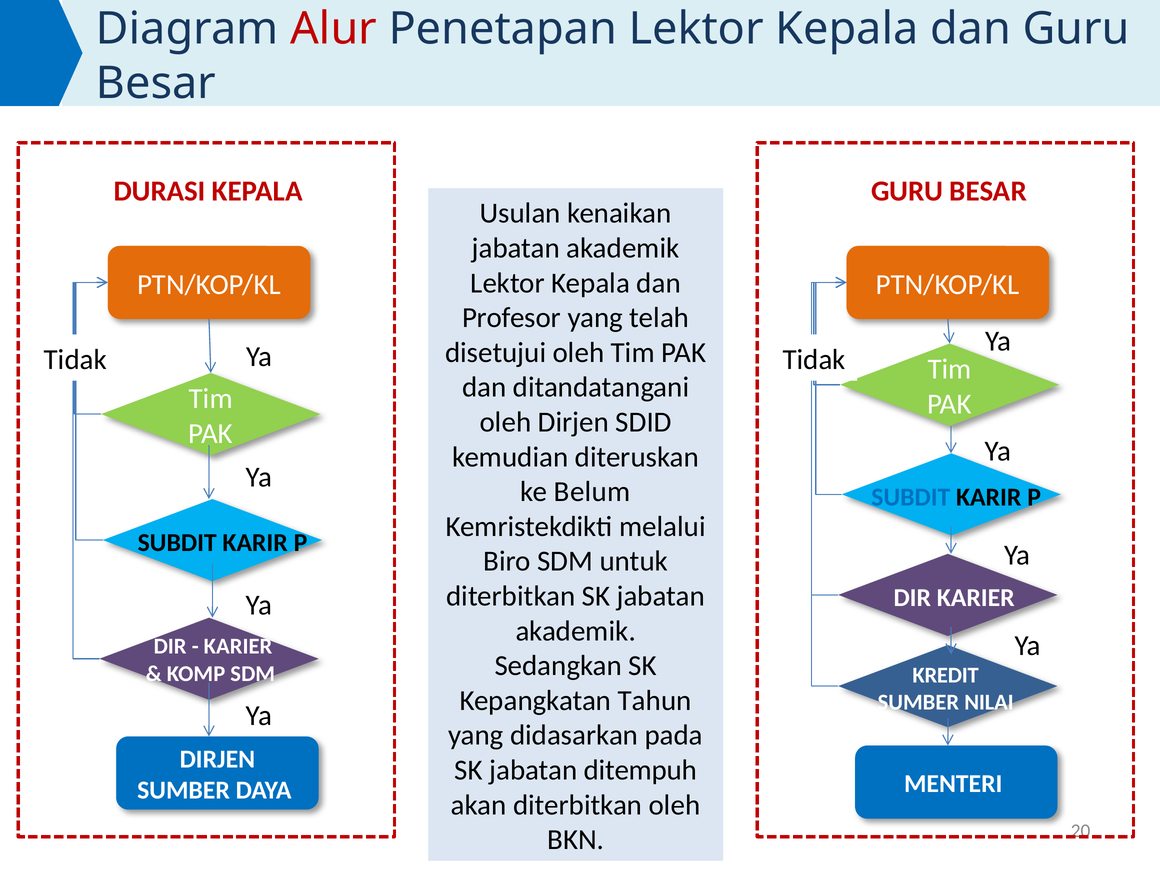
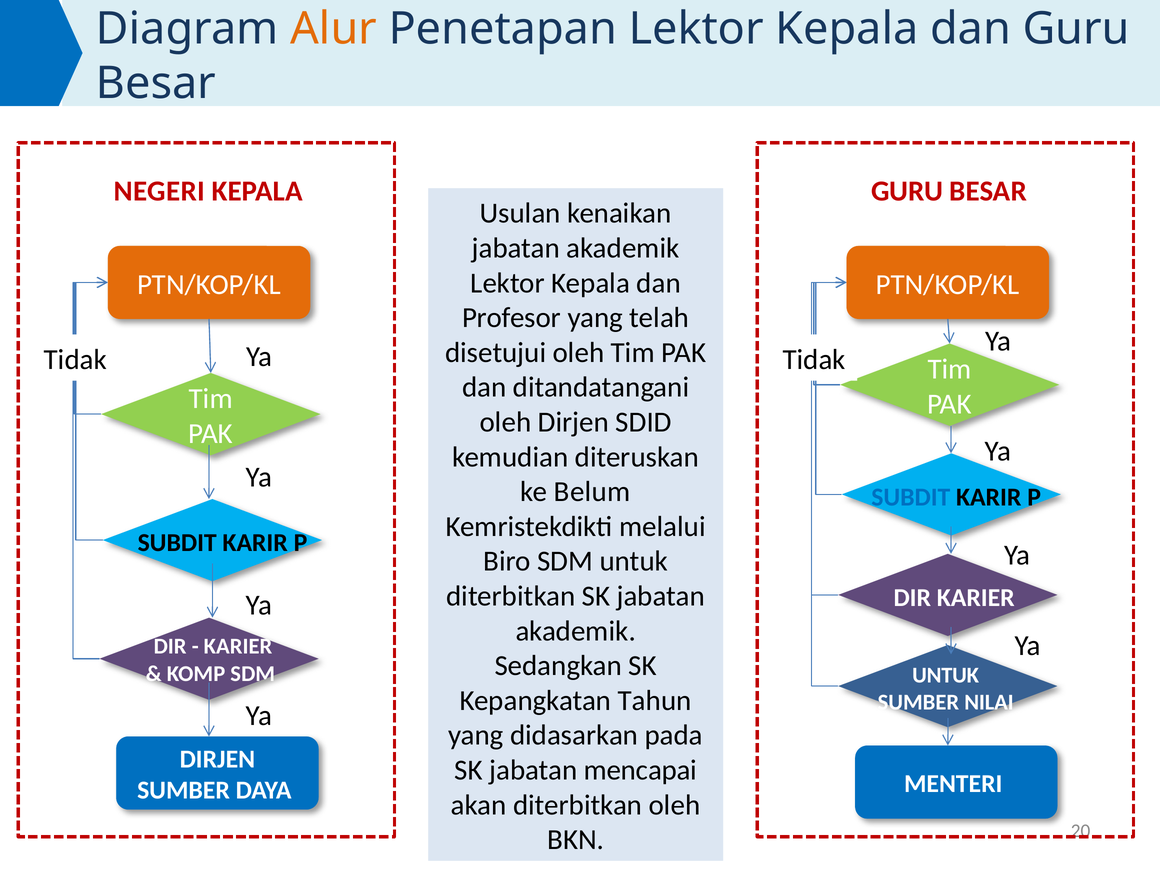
Alur colour: red -> orange (334, 29)
DURASI: DURASI -> NEGERI (159, 191)
KREDIT: KREDIT -> UNTUK (946, 675)
ditempuh: ditempuh -> mencapai (640, 770)
